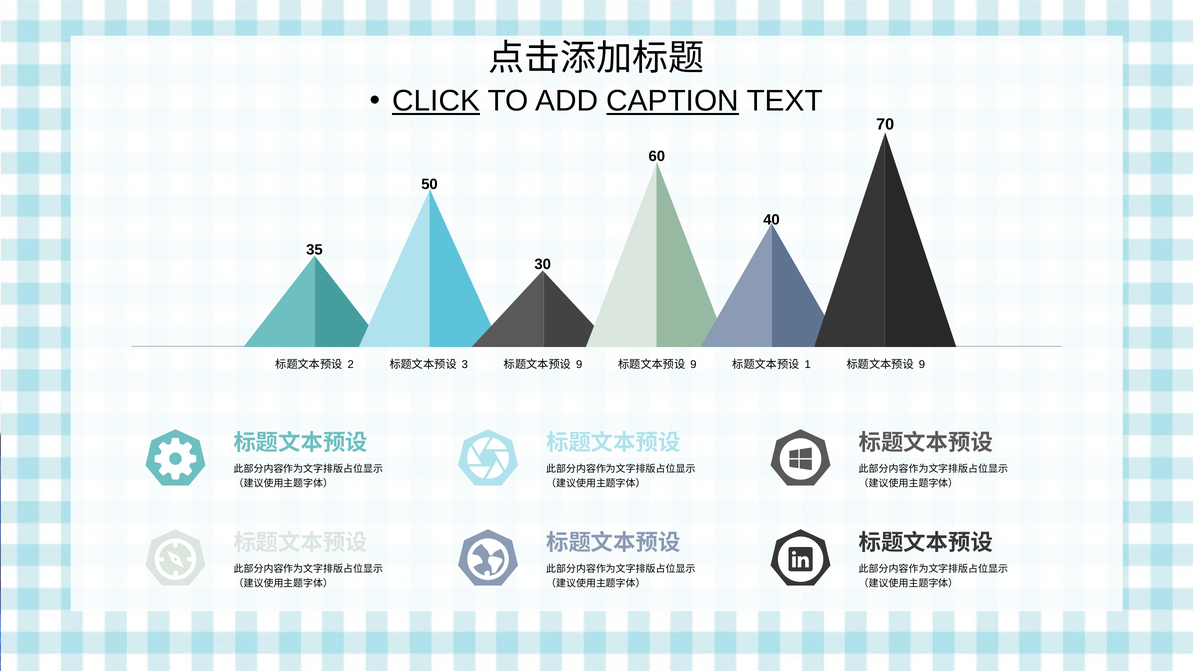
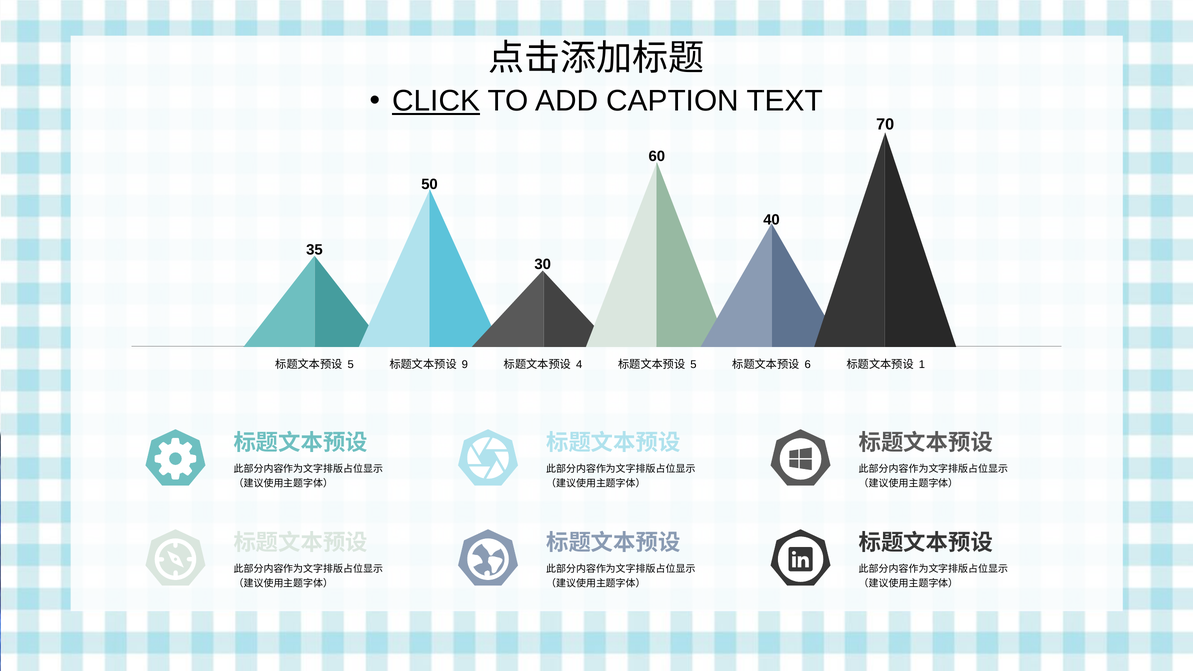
CAPTION underline: present -> none (673, 101)
2: 2 -> 5 (351, 364)
3: 3 -> 9 (465, 364)
9: 9 -> 4 (579, 364)
9: 9 -> 5 (693, 364)
1: 1 -> 6 (808, 364)
9: 9 -> 1 (922, 364)
